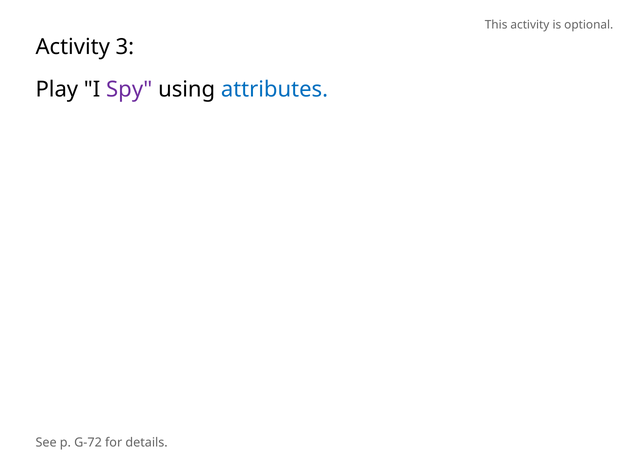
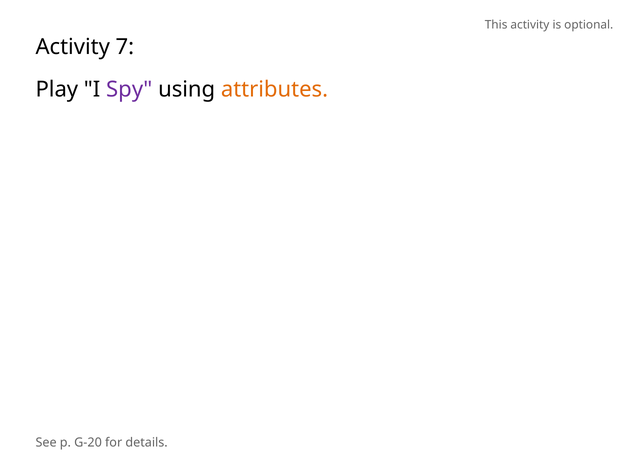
3: 3 -> 7 (125, 47)
attributes colour: blue -> orange (274, 89)
G-72: G-72 -> G-20 (88, 443)
